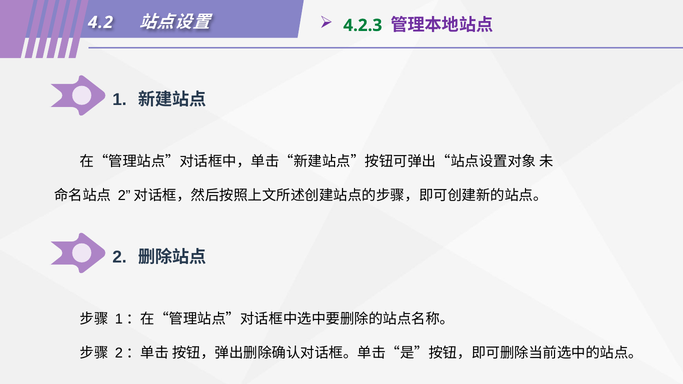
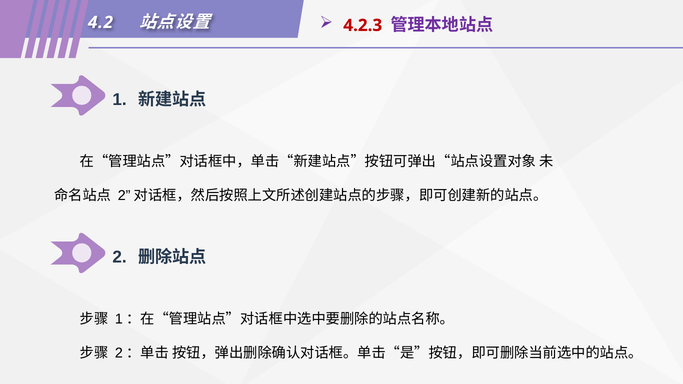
4.2.3 colour: green -> red (363, 25)
